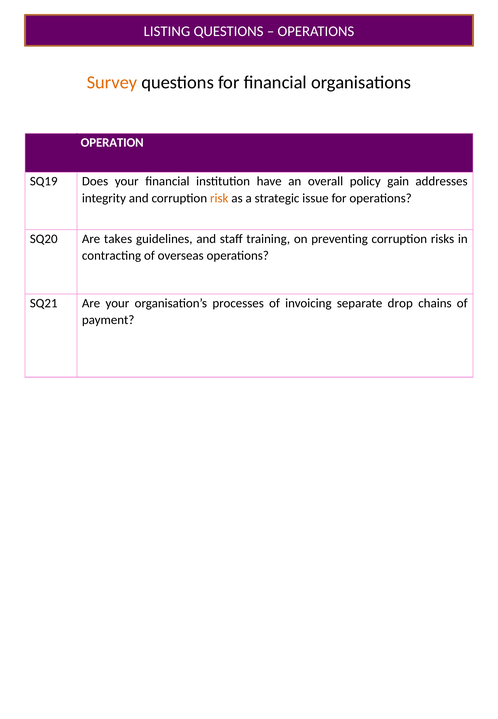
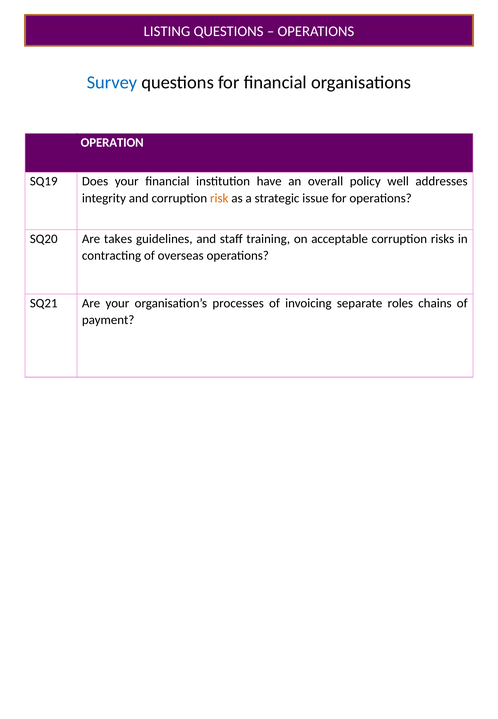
Survey colour: orange -> blue (112, 82)
gain: gain -> well (398, 181)
preventing: preventing -> acceptable (340, 239)
drop: drop -> roles (400, 303)
